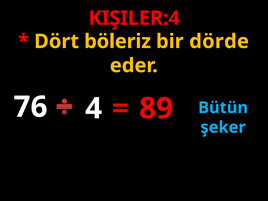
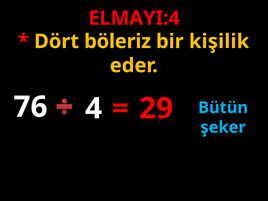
KIŞILER:4: KIŞILER:4 -> ELMAYI:4 (134, 18)
dörde: dörde -> kişilik (219, 41)
89: 89 -> 29 (156, 109)
